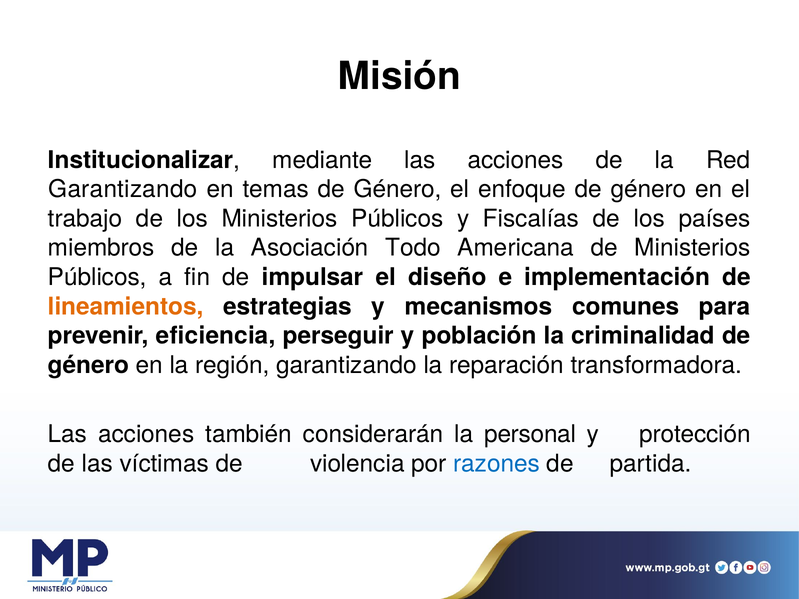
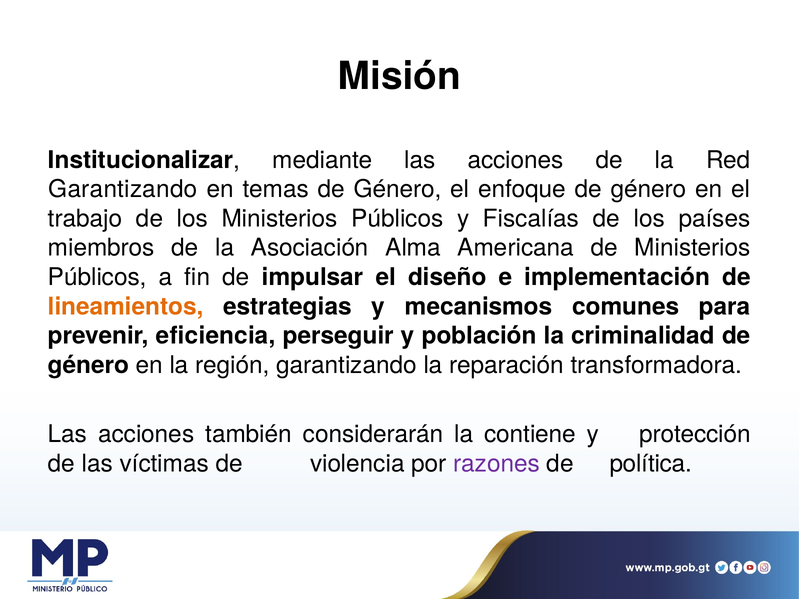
Todo: Todo -> Alma (413, 248)
personal: personal -> contiene (530, 434)
razones colour: blue -> purple (497, 464)
partida: partida -> política (651, 464)
